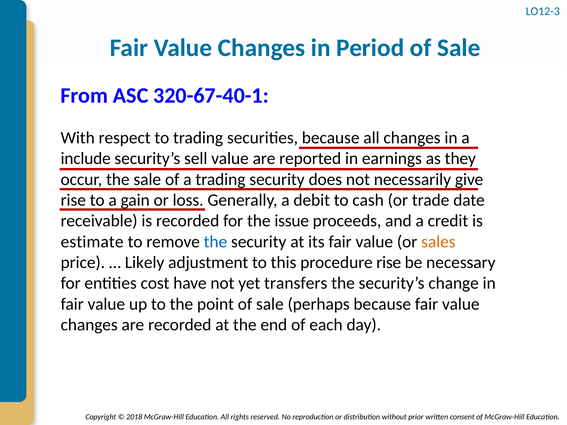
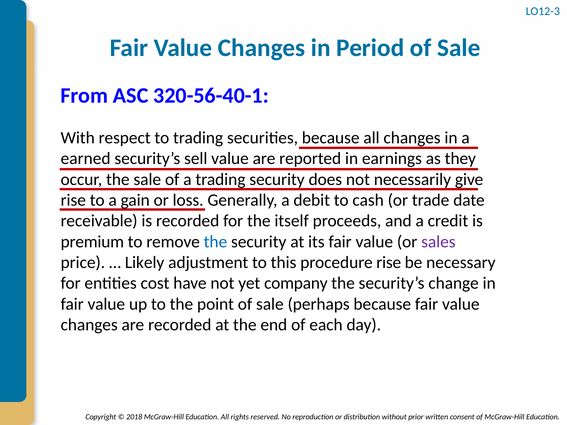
320-67-40-1: 320-67-40-1 -> 320-56-40-1 (211, 96)
include: include -> earned (86, 159)
issue: issue -> itself (292, 221)
estimate: estimate -> premium (92, 242)
sales colour: orange -> purple (438, 242)
transfers: transfers -> company (296, 283)
